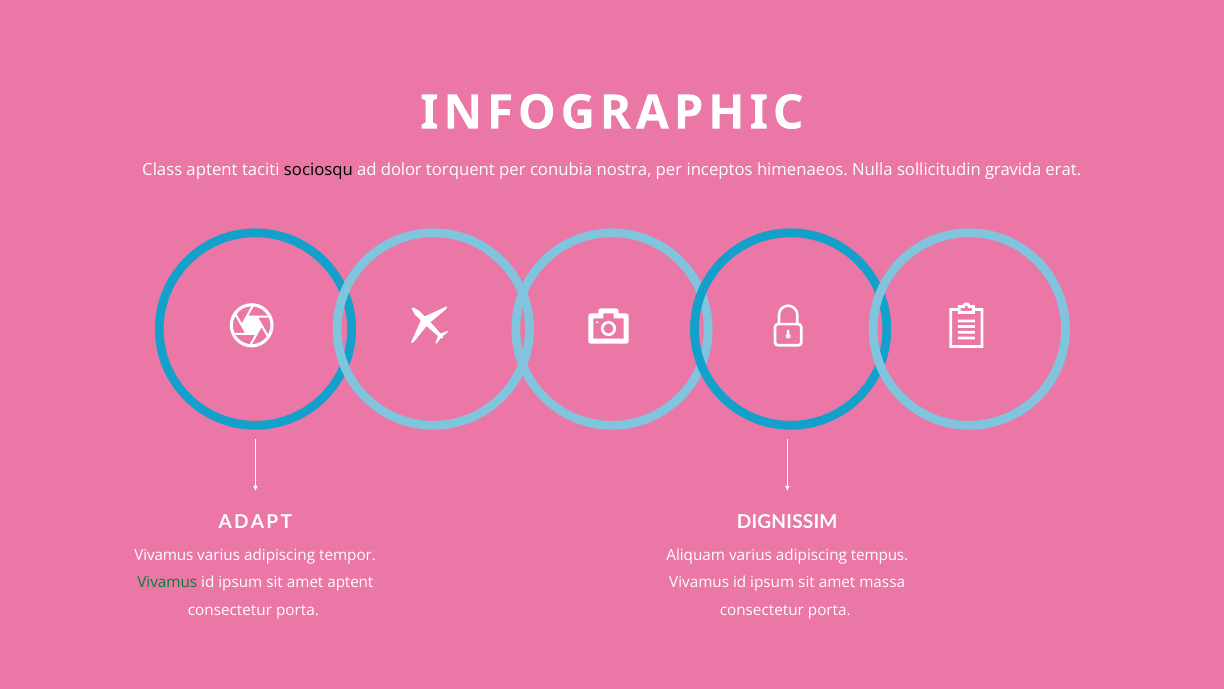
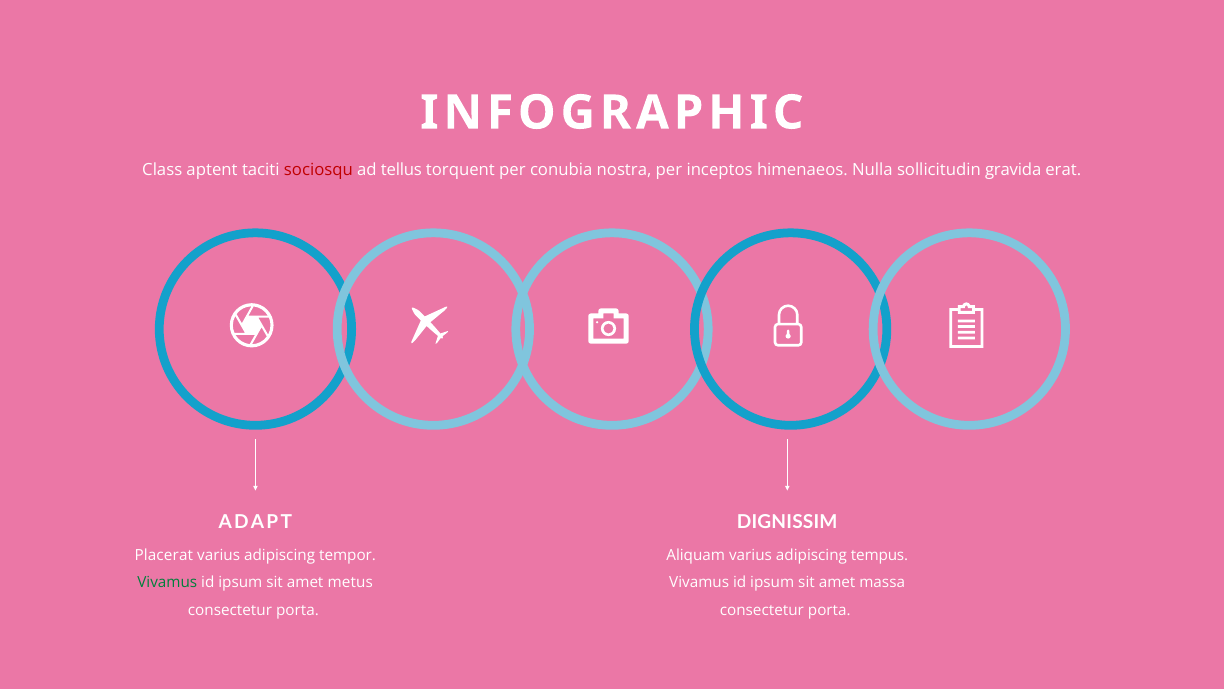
sociosqu colour: black -> red (318, 170)
dolor: dolor -> tellus (401, 170)
Vivamus: Vivamus -> Placerat (164, 555)
amet aptent: aptent -> metus (350, 582)
